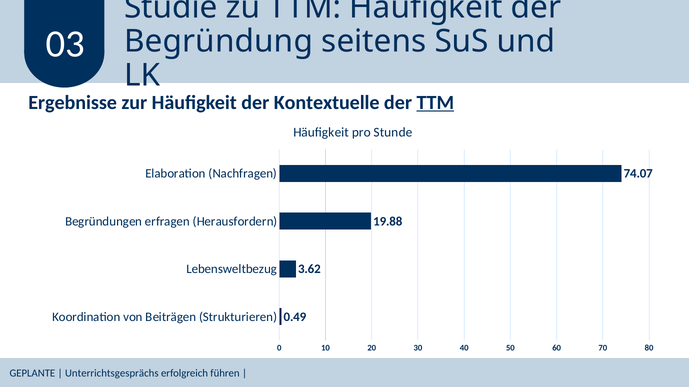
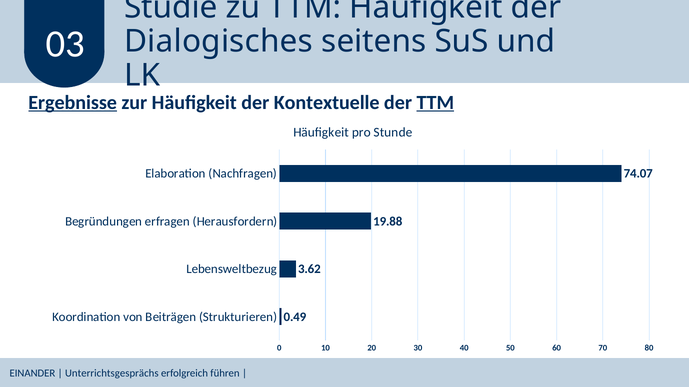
Begründung: Begründung -> Dialogisches (219, 41)
Ergebnisse underline: none -> present (73, 103)
GEPLANTE: GEPLANTE -> EINANDER (32, 374)
